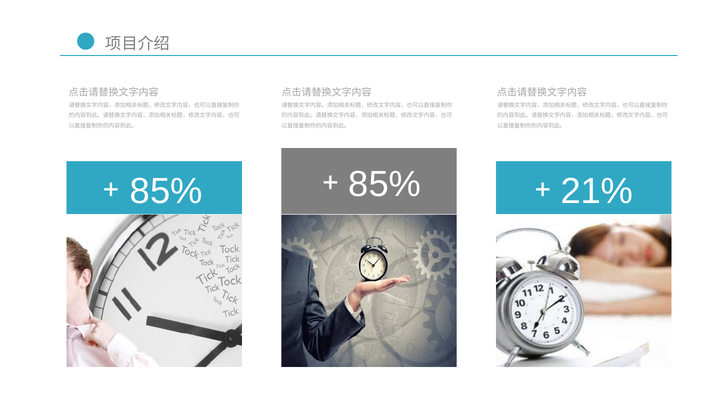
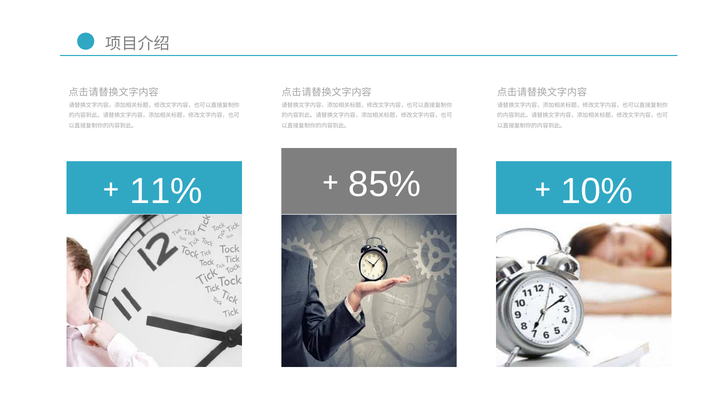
85%: 85% -> 11% (166, 191)
21%: 21% -> 10% (597, 191)
